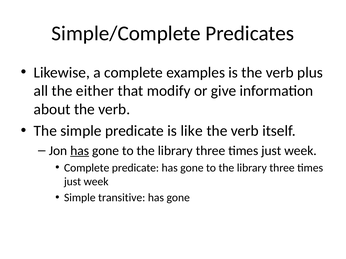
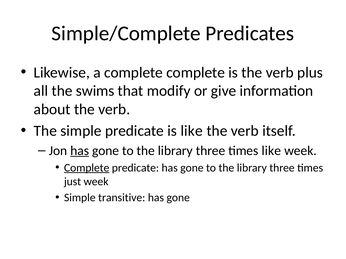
complete examples: examples -> complete (196, 73)
either: either -> swims (95, 91)
just: just -> like (271, 151)
Complete underline: none -> present (87, 168)
